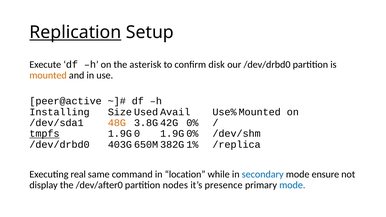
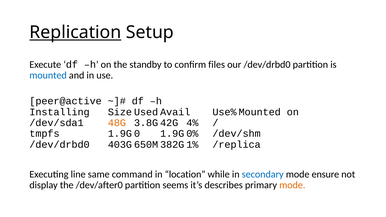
asterisk: asterisk -> standby (146, 65)
disk: disk -> files (217, 65)
mounted colour: orange -> blue (48, 75)
0%: 0% -> 4% (192, 123)
tmpfs underline: present -> none (44, 134)
real: real -> line (78, 174)
nodes: nodes -> seems (175, 185)
presence: presence -> describes (224, 185)
mode colour: blue -> orange (292, 185)
